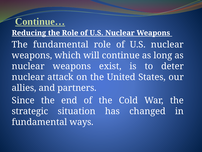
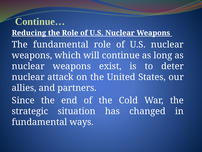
Continue… underline: present -> none (40, 22)
